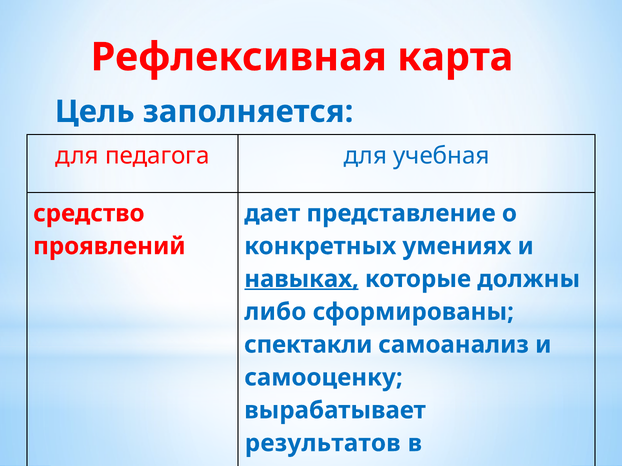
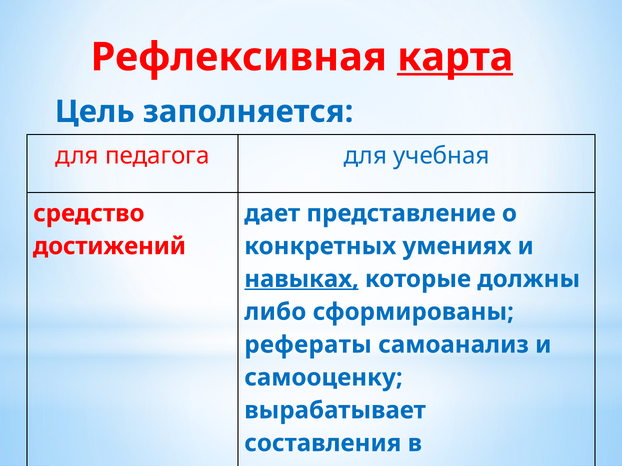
карта underline: none -> present (455, 57)
проявлений: проявлений -> достижений (109, 246)
спектакли: спектакли -> рефераты (308, 345)
результатов: результатов -> составления (323, 444)
